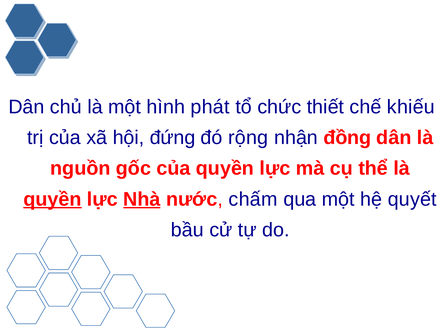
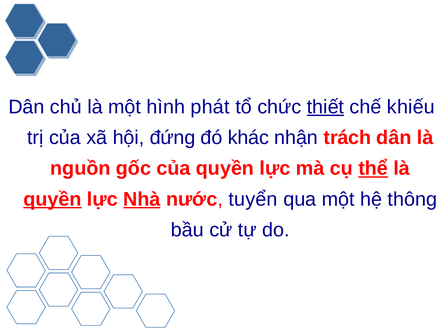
thiết underline: none -> present (325, 107)
rộng: rộng -> khác (248, 138)
đồng: đồng -> trách (347, 138)
thể underline: none -> present (373, 168)
chấm: chấm -> tuyển (253, 199)
quyết: quyết -> thông (412, 199)
